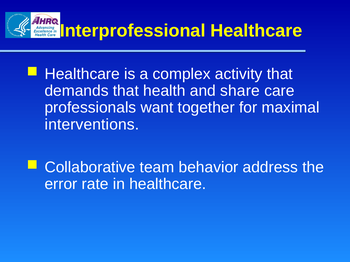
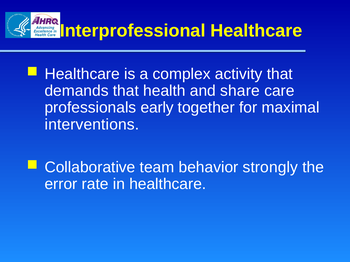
want: want -> early (157, 108)
address: address -> strongly (270, 168)
